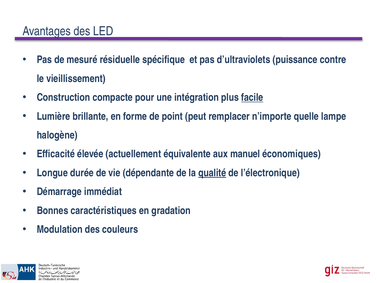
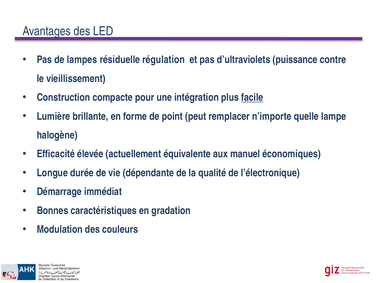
mesuré: mesuré -> lampes (82, 60)
spécifique: spécifique -> régulation (164, 60)
qualité underline: present -> none (212, 173)
